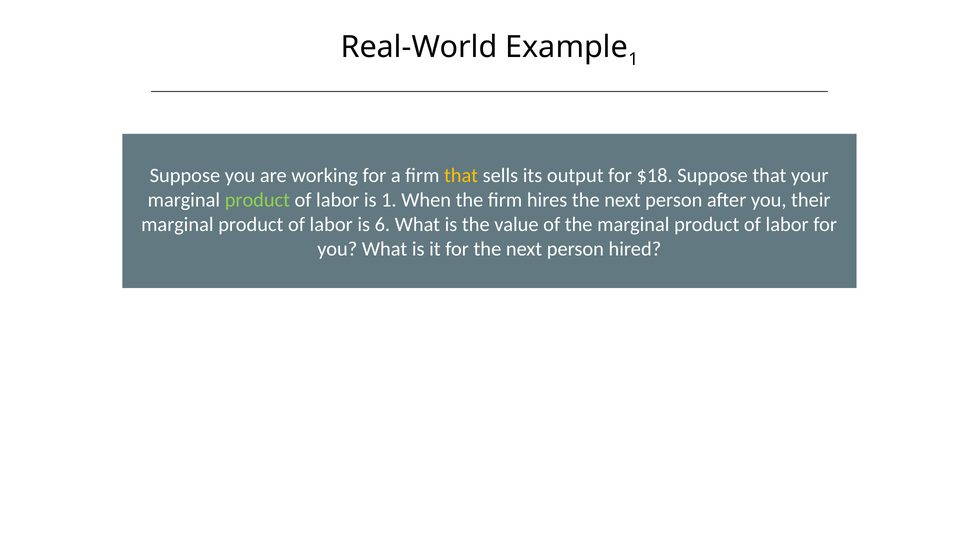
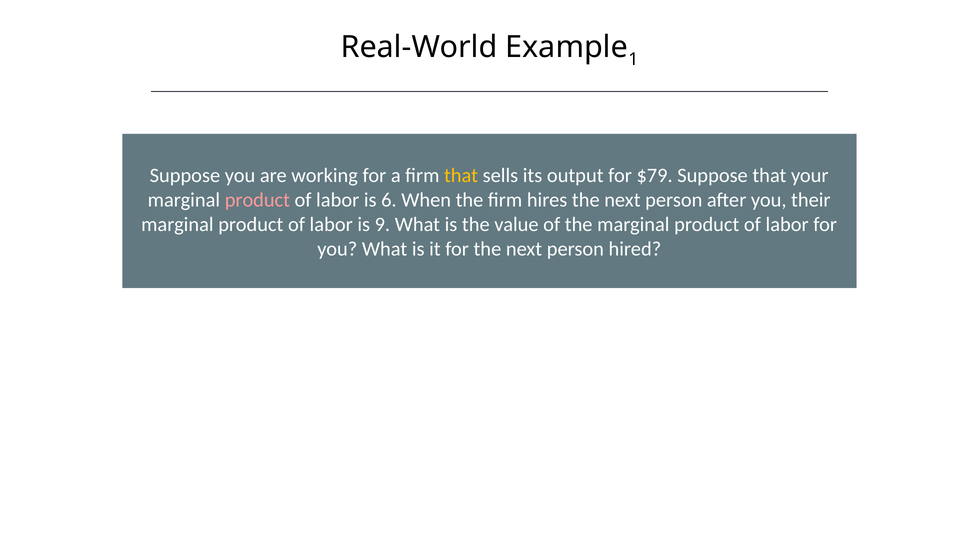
$18: $18 -> $79 (655, 176)
product colour: light green -> pink (257, 200)
is 1: 1 -> 6 (389, 200)
6: 6 -> 9 (382, 225)
